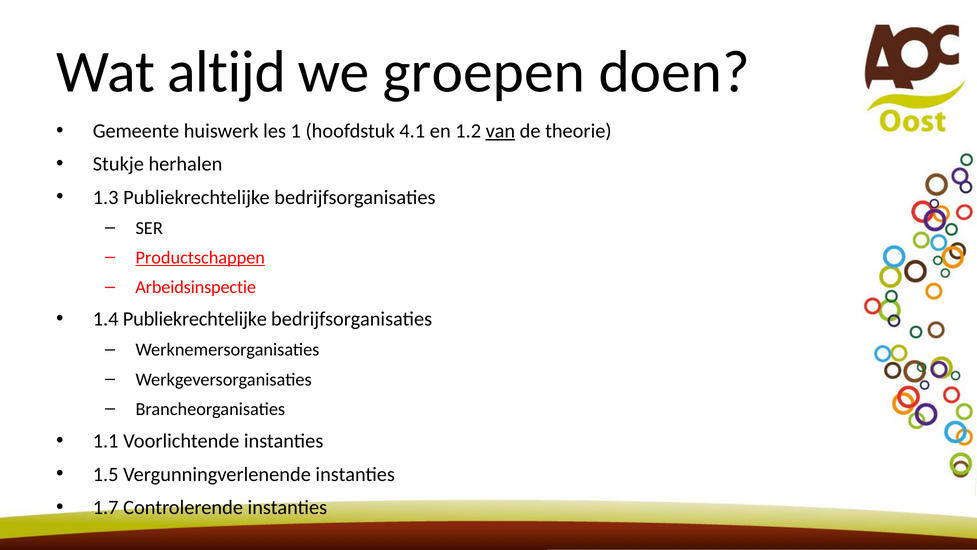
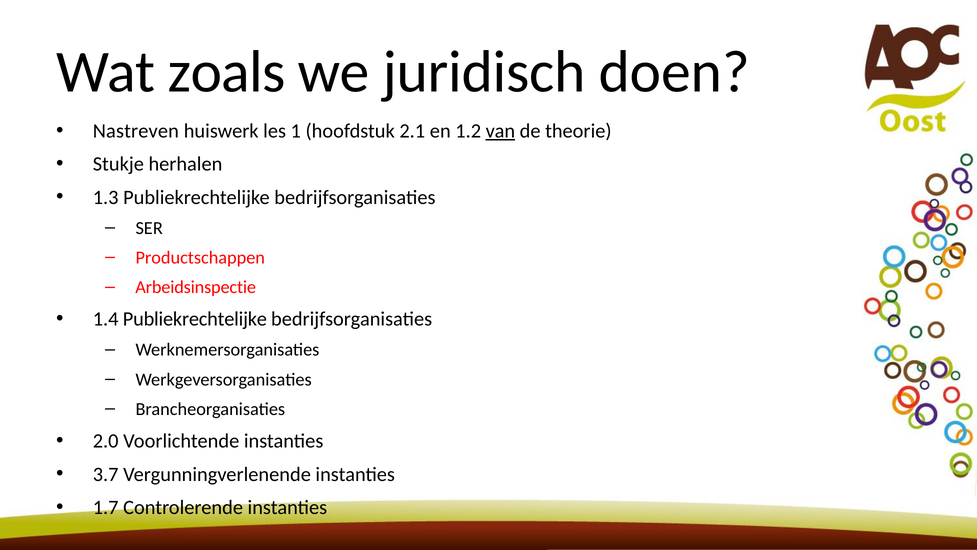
altijd: altijd -> zoals (227, 72)
groepen: groepen -> juridisch (484, 72)
Gemeente: Gemeente -> Nastreven (136, 131)
4.1: 4.1 -> 2.1 (412, 131)
Productschappen underline: present -> none (200, 257)
1.1: 1.1 -> 2.0 (106, 441)
1.5: 1.5 -> 3.7 (106, 474)
